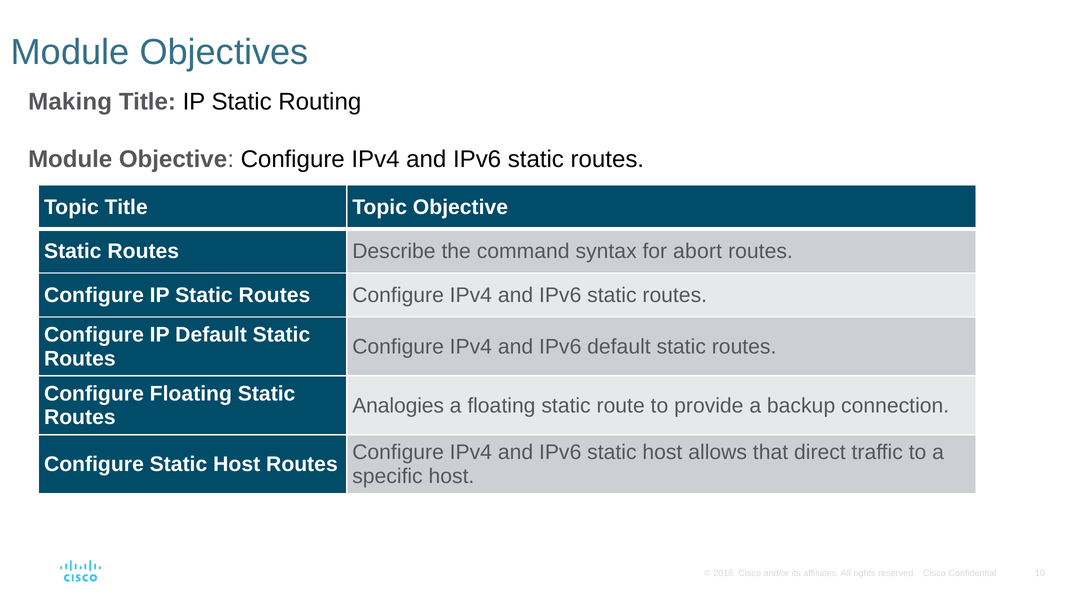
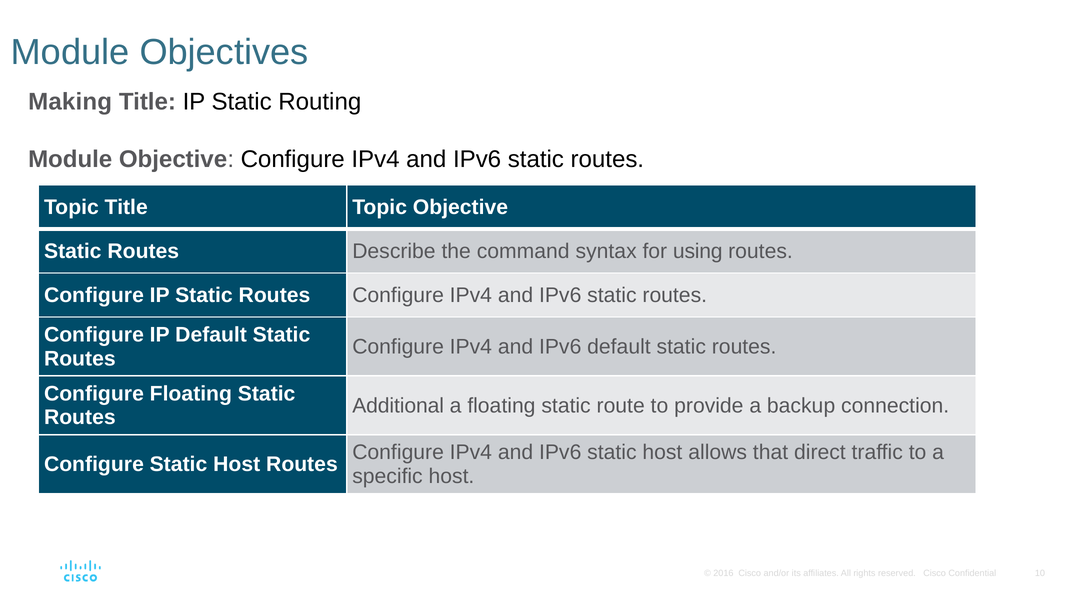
abort: abort -> using (698, 251)
Analogies: Analogies -> Additional (398, 406)
